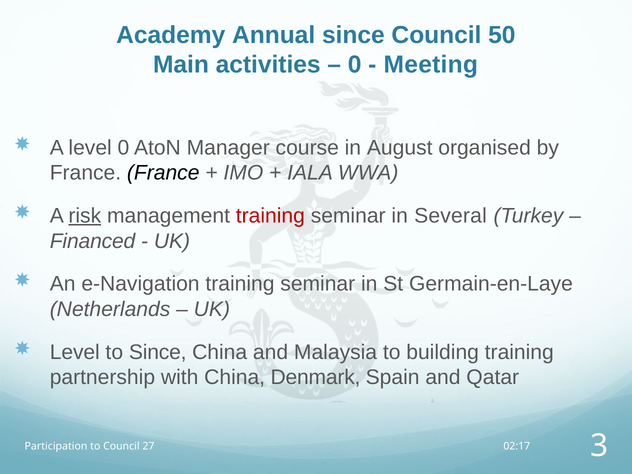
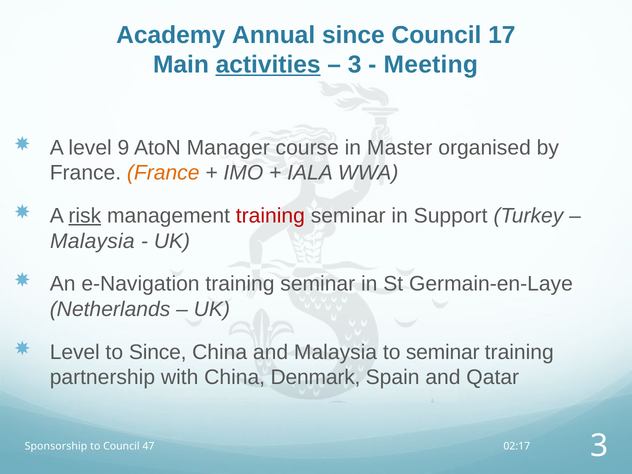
50: 50 -> 17 (502, 35)
activities underline: none -> present (268, 65)
0: 0 -> 3 (355, 65)
level 0: 0 -> 9 (123, 148)
August: August -> Master (400, 148)
France colour: black -> orange (163, 173)
Several: Several -> Support (451, 216)
Financed: Financed -> Malaysia (92, 241)
to building: building -> seminar (443, 352)
Participation: Participation -> Sponsorship (56, 446)
27: 27 -> 47 (148, 446)
